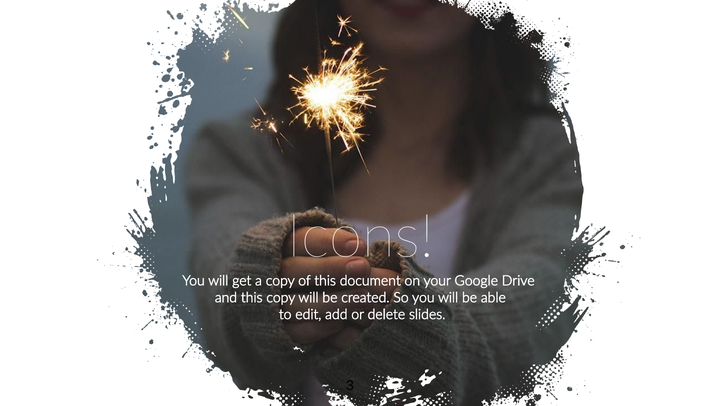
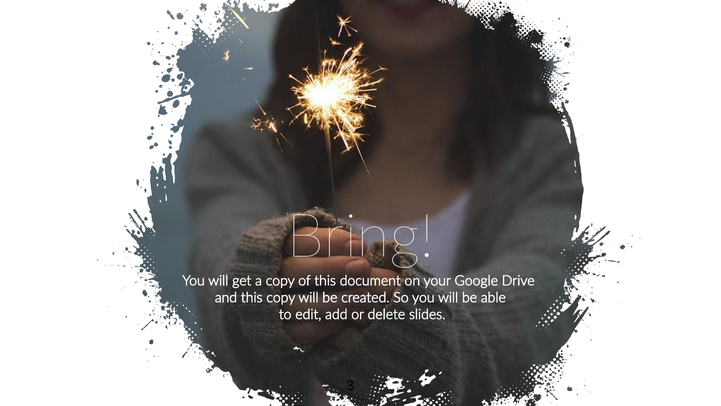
Icons: Icons -> Bring (360, 237)
